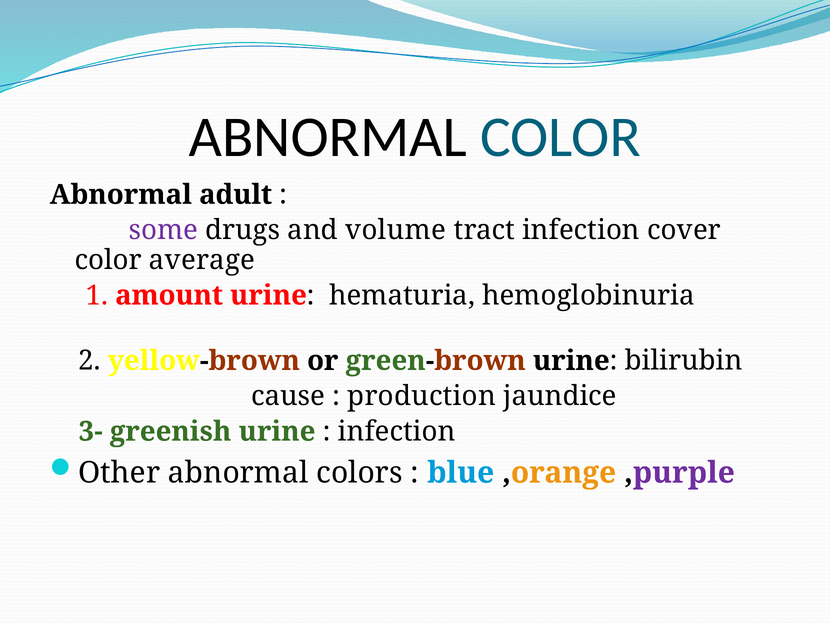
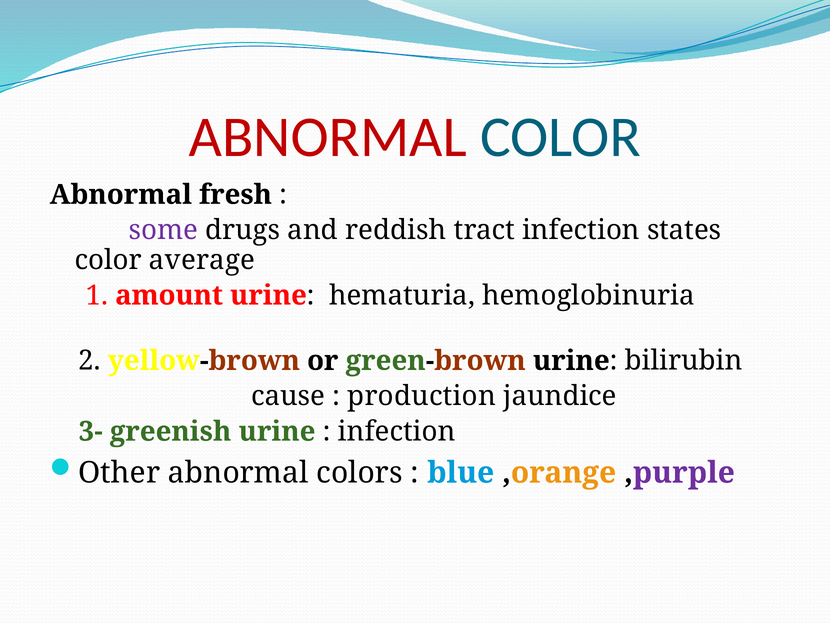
ABNORMAL colour: black -> red (328, 137)
adult: adult -> fresh (236, 195)
volume: volume -> reddish (396, 230)
cover: cover -> states (684, 230)
